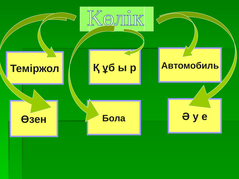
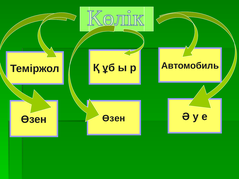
Өзен Бола: Бола -> Өзен (114, 119)
